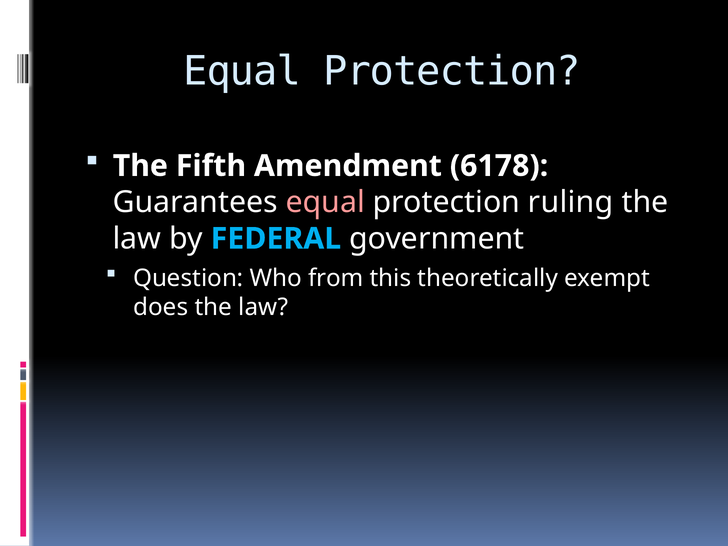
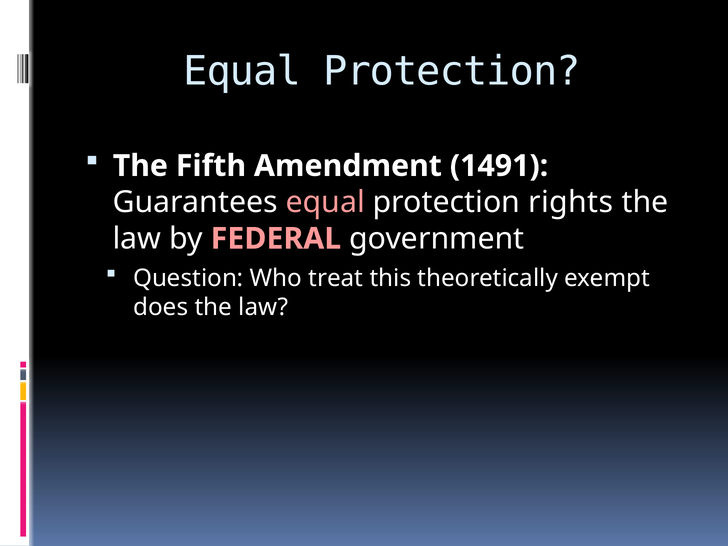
6178: 6178 -> 1491 (499, 166)
ruling: ruling -> rights (571, 202)
FEDERAL colour: light blue -> pink (276, 239)
from: from -> treat (336, 278)
